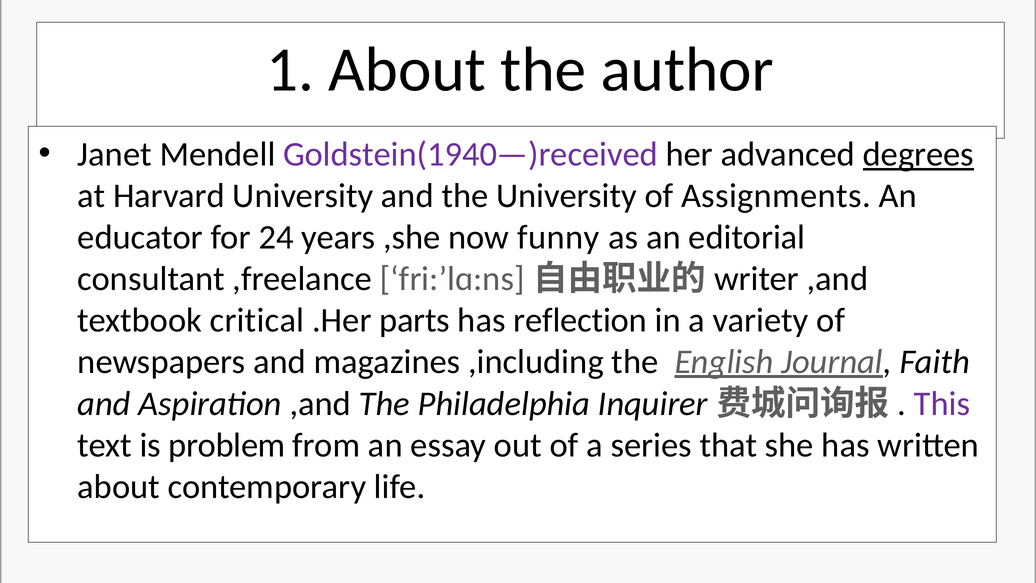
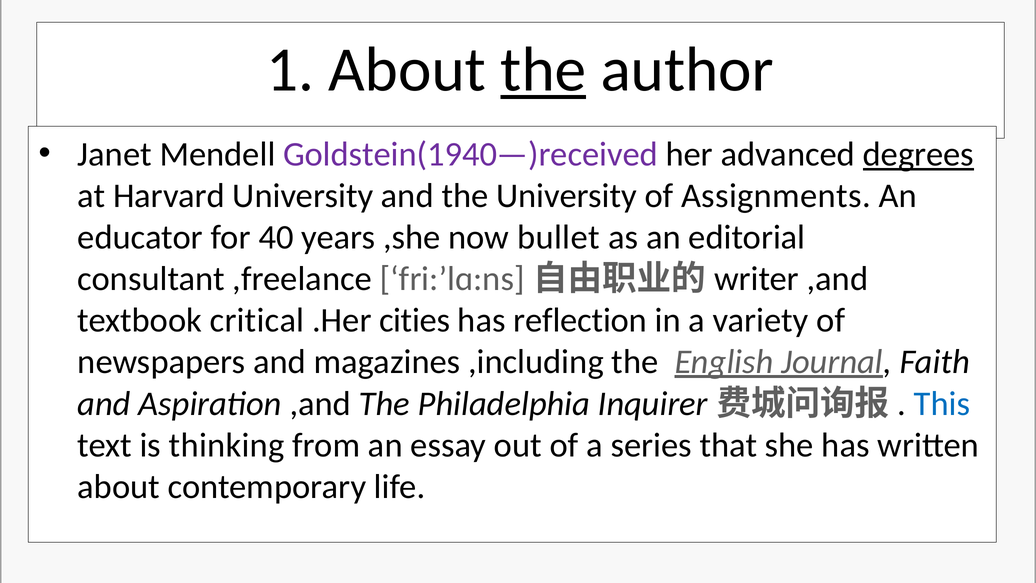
the underline: none -> present (543, 70)
24: 24 -> 40 (276, 237)
funny: funny -> bullet (558, 237)
parts: parts -> cities (415, 320)
This colour: purple -> blue (942, 404)
problem: problem -> thinking (227, 445)
